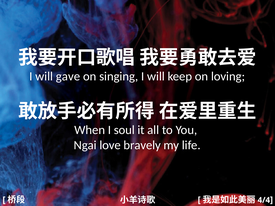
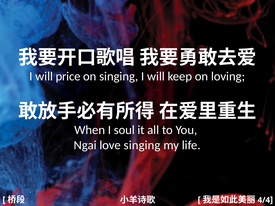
gave: gave -> price (68, 76)
love bravely: bravely -> singing (142, 145)
